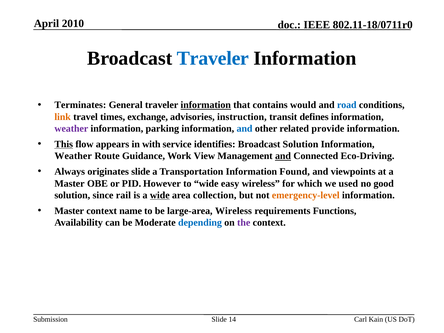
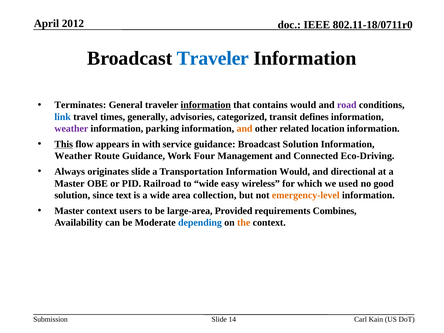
2010: 2010 -> 2012 (73, 24)
road colour: blue -> purple (347, 105)
link colour: orange -> blue (63, 117)
exchange: exchange -> generally (148, 117)
instruction: instruction -> categorized (242, 117)
and colour: blue -> orange (245, 129)
provide: provide -> location (328, 129)
service identifies: identifies -> guidance (215, 144)
View: View -> Four (204, 156)
and underline: present -> none (283, 156)
Information Found: Found -> Would (295, 172)
viewpoints: viewpoints -> directional (353, 172)
However: However -> Railroad (162, 183)
rail: rail -> text (124, 195)
wide underline: present -> none (160, 195)
name: name -> users (131, 211)
large-area Wireless: Wireless -> Provided (234, 211)
Functions: Functions -> Combines (335, 211)
the colour: purple -> orange (244, 223)
